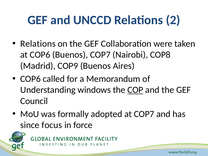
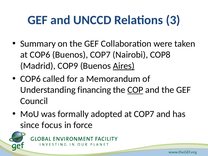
2: 2 -> 3 (173, 20)
Relations: Relations -> Summary (38, 44)
Aires underline: none -> present (124, 66)
windows: windows -> financing (94, 90)
